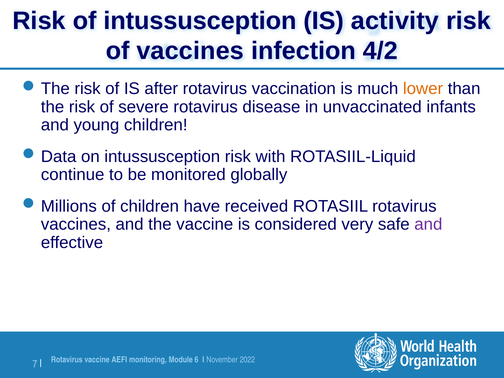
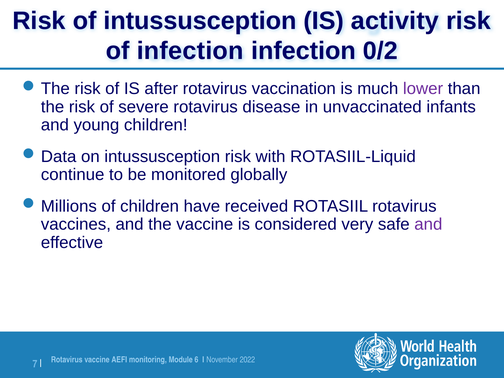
of vaccines: vaccines -> infection (190, 51)
4/2: 4/2 -> 0/2 (380, 51)
lower colour: orange -> purple (423, 89)
